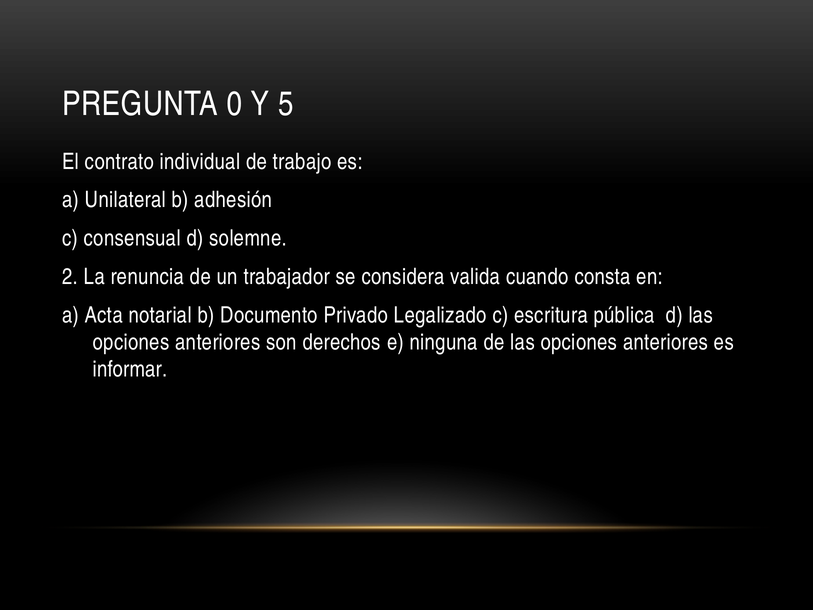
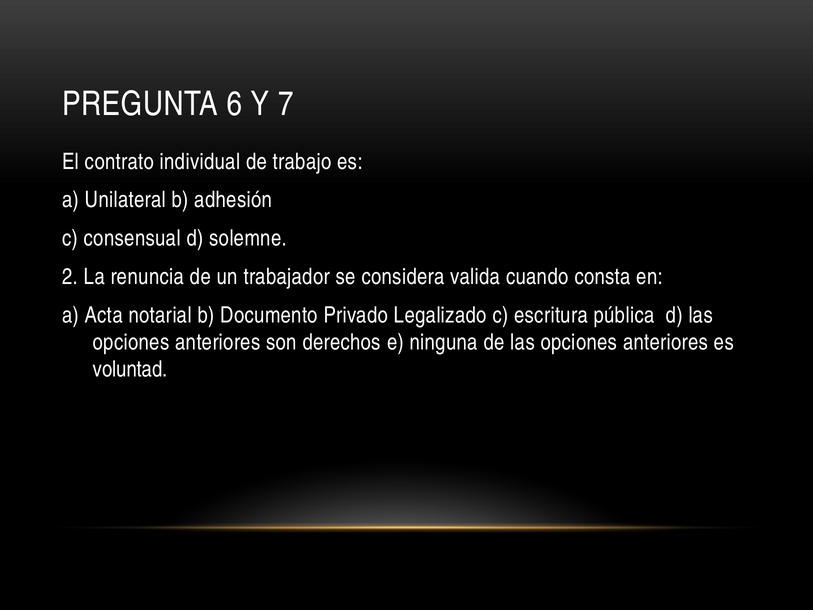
0: 0 -> 6 (234, 104)
5: 5 -> 7 (286, 104)
informar: informar -> voluntad (130, 369)
